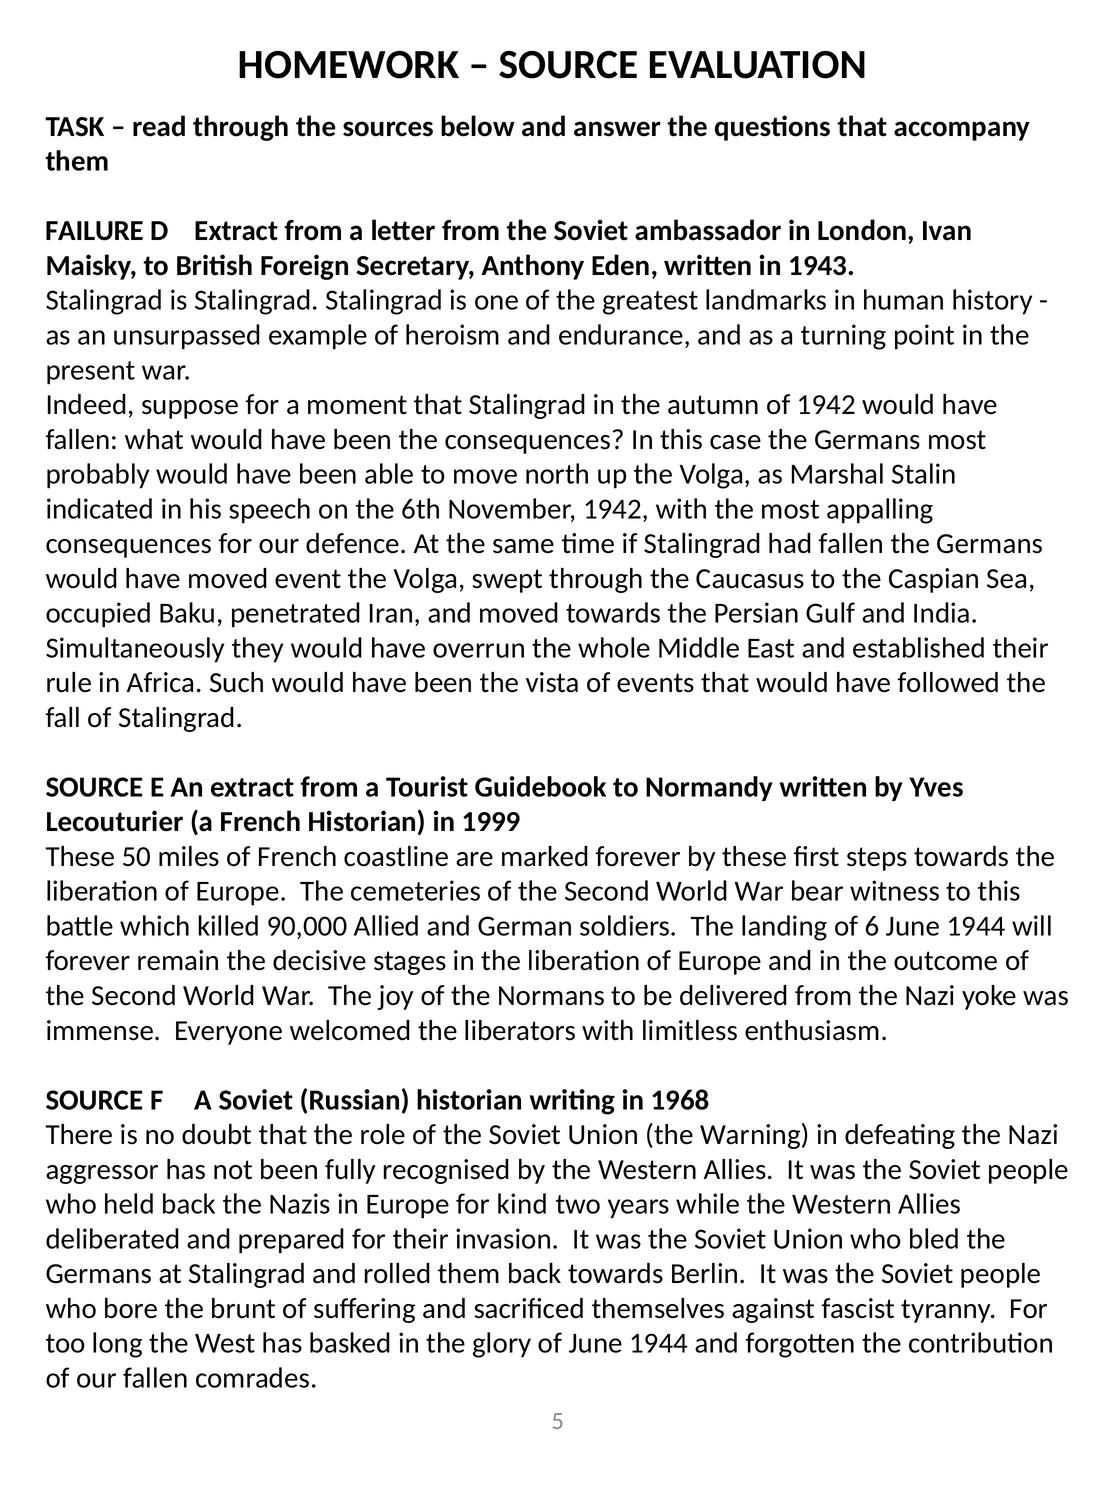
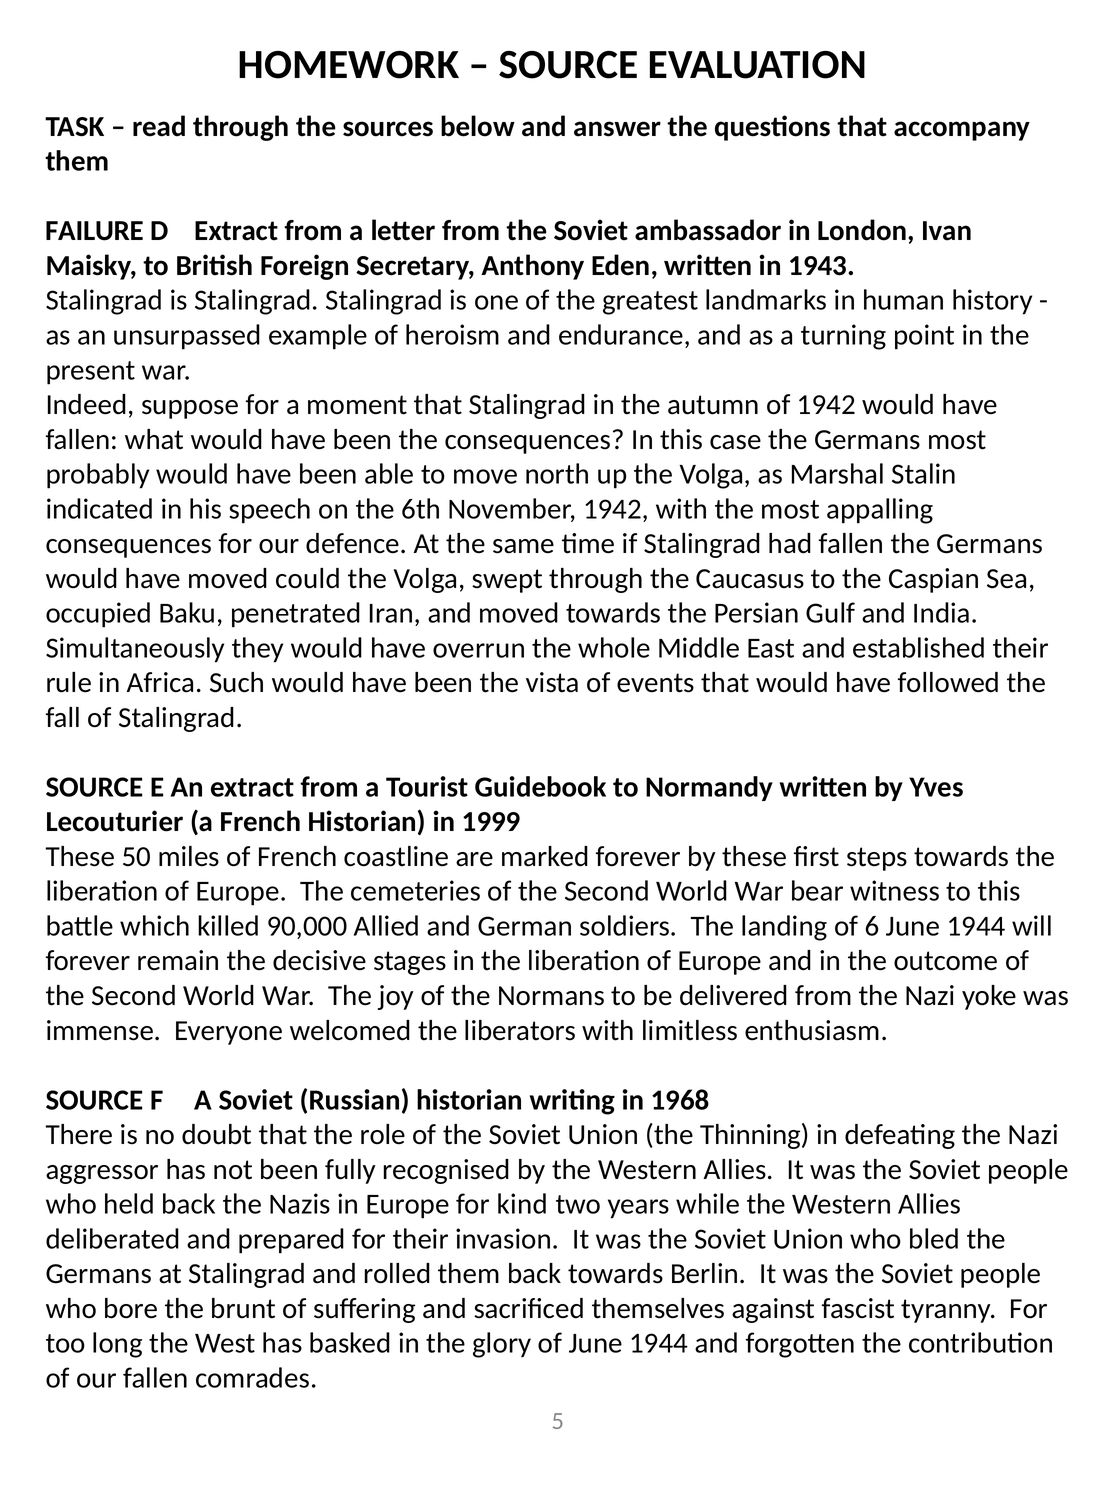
event: event -> could (308, 579)
Warning: Warning -> Thinning (755, 1135)
